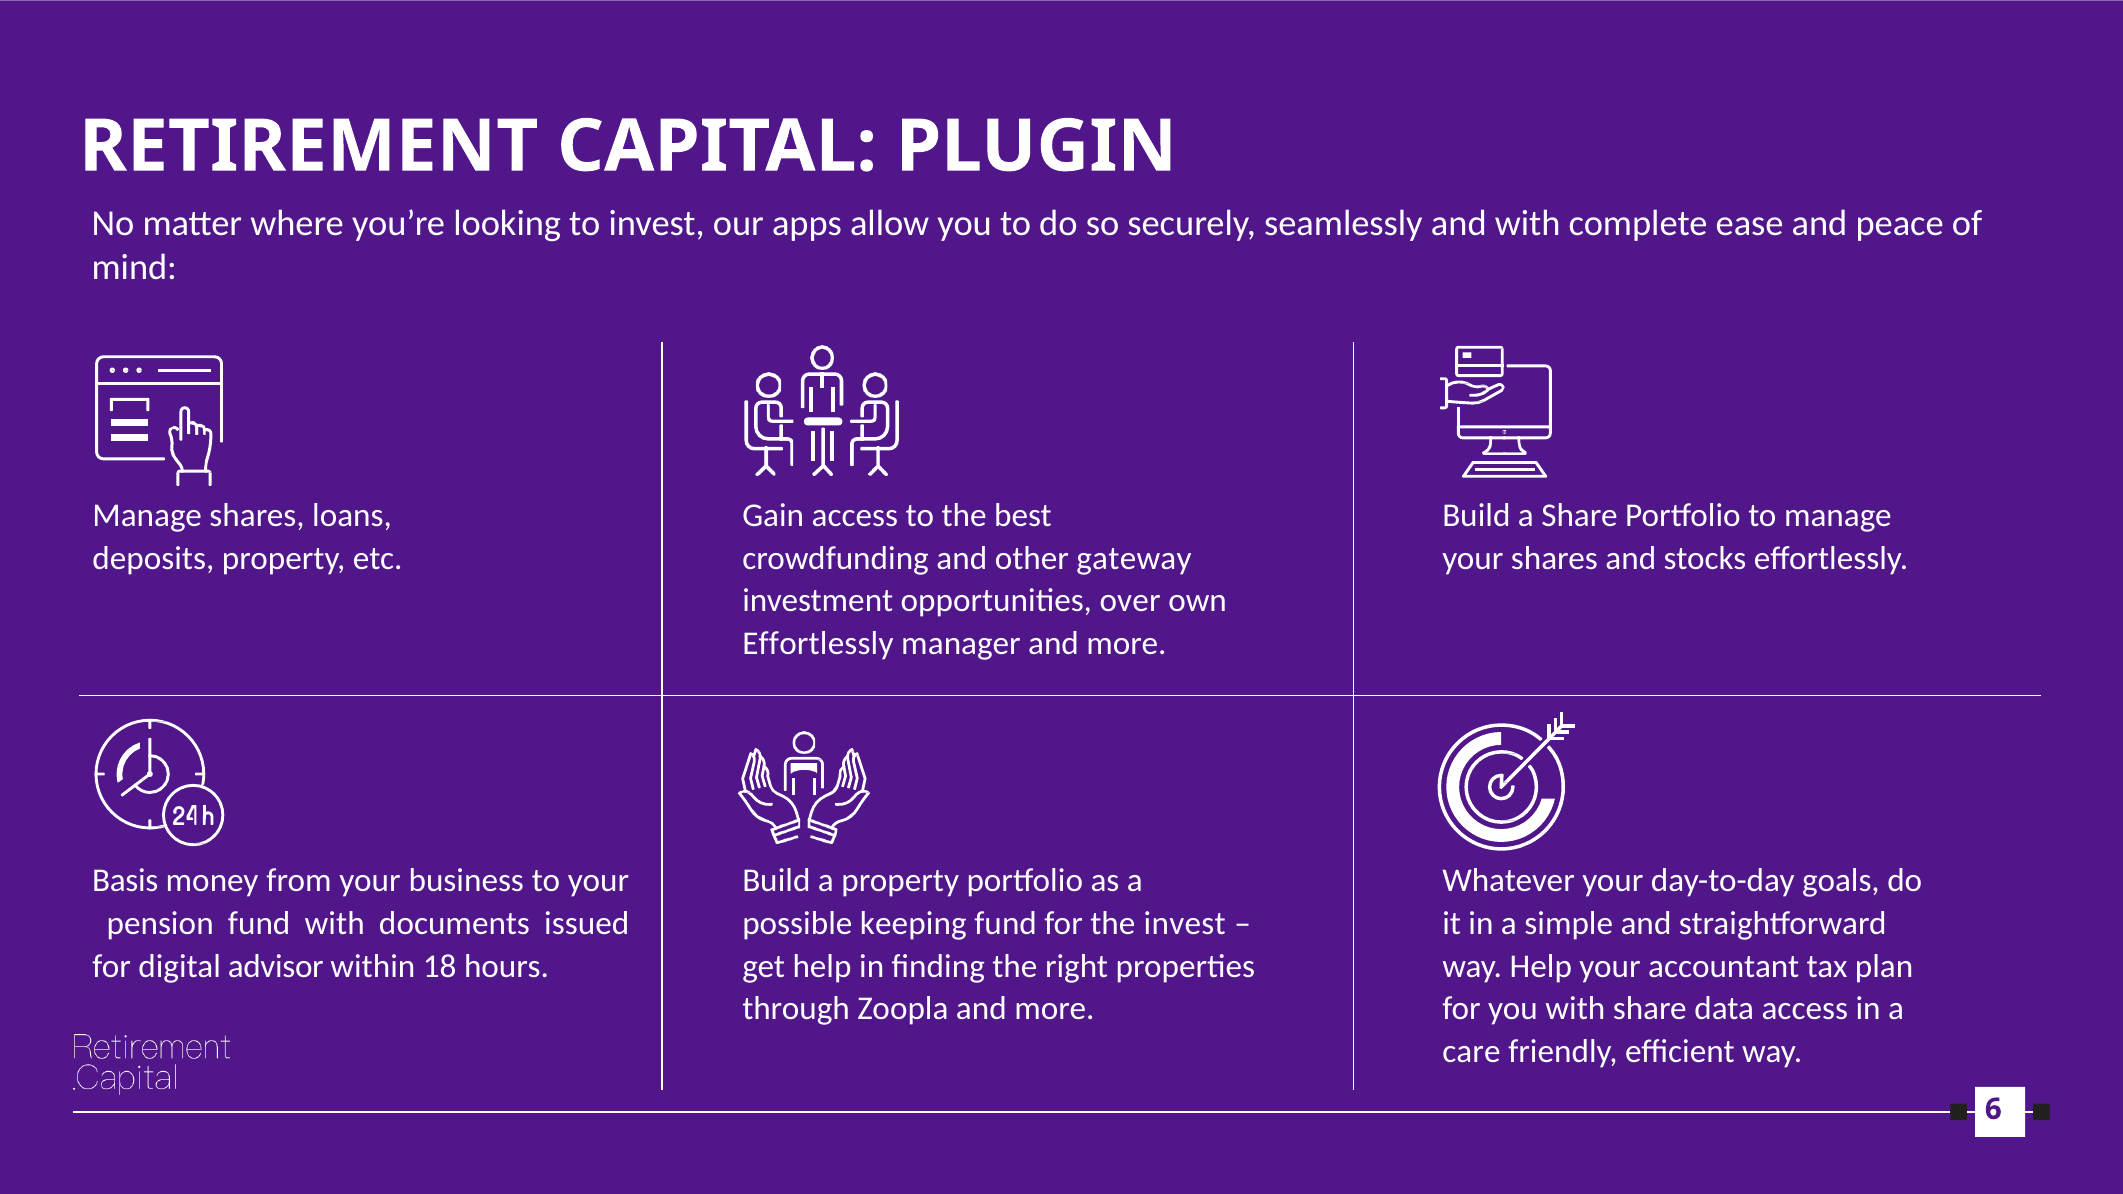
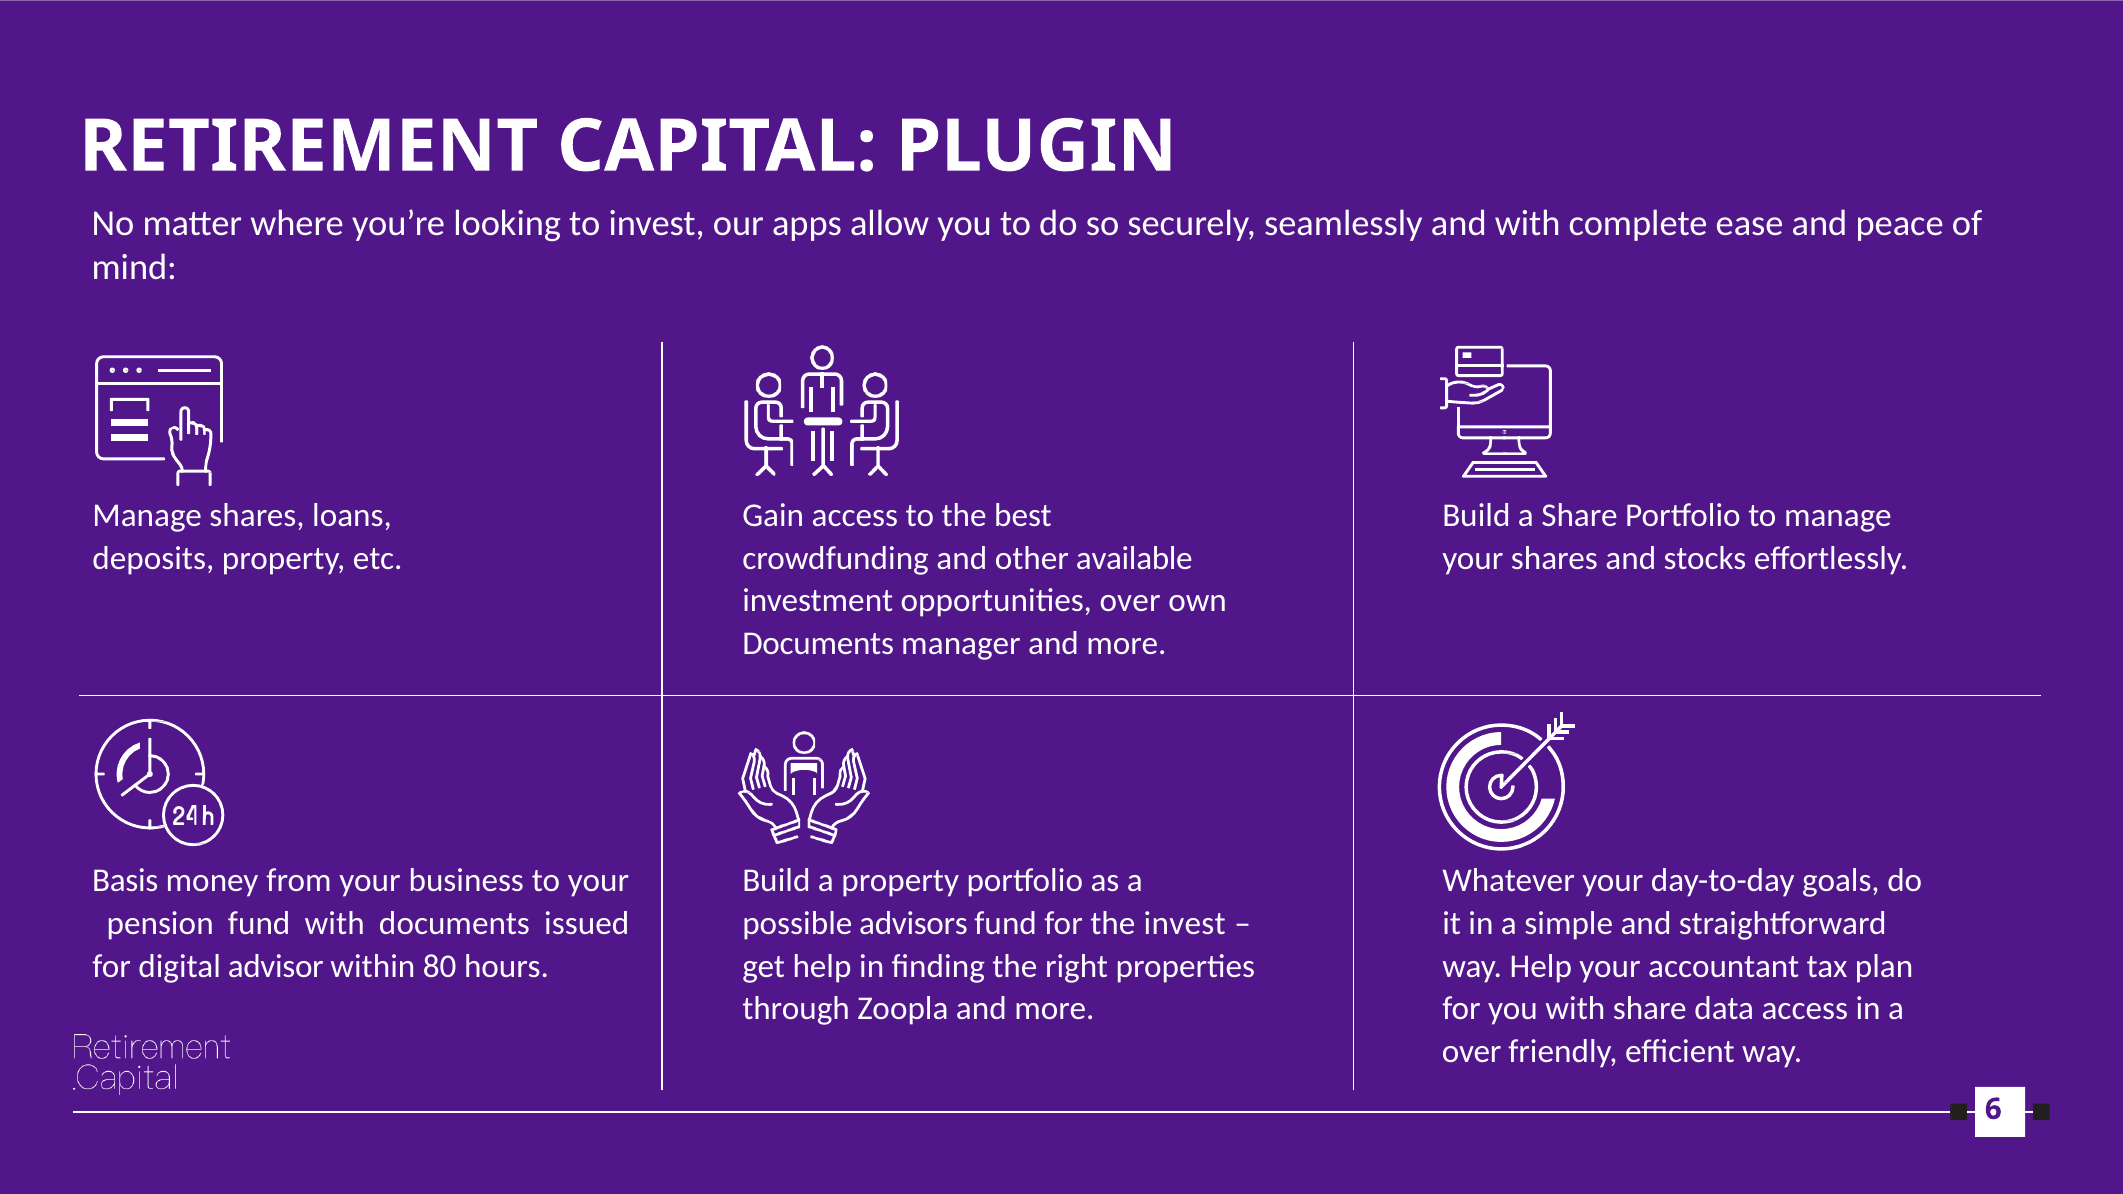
gateway: gateway -> available (1134, 558)
Effortlessly: Effortlessly -> Documents (818, 644)
keeping: keeping -> advisors (914, 923)
18: 18 -> 80 (440, 966)
care: care -> over (1472, 1052)
